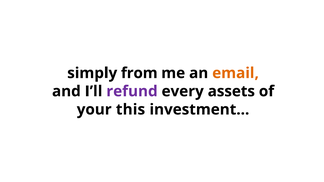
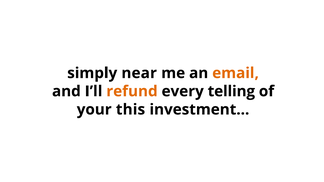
from: from -> near (139, 73)
refund colour: purple -> orange (132, 91)
assets: assets -> telling (231, 91)
